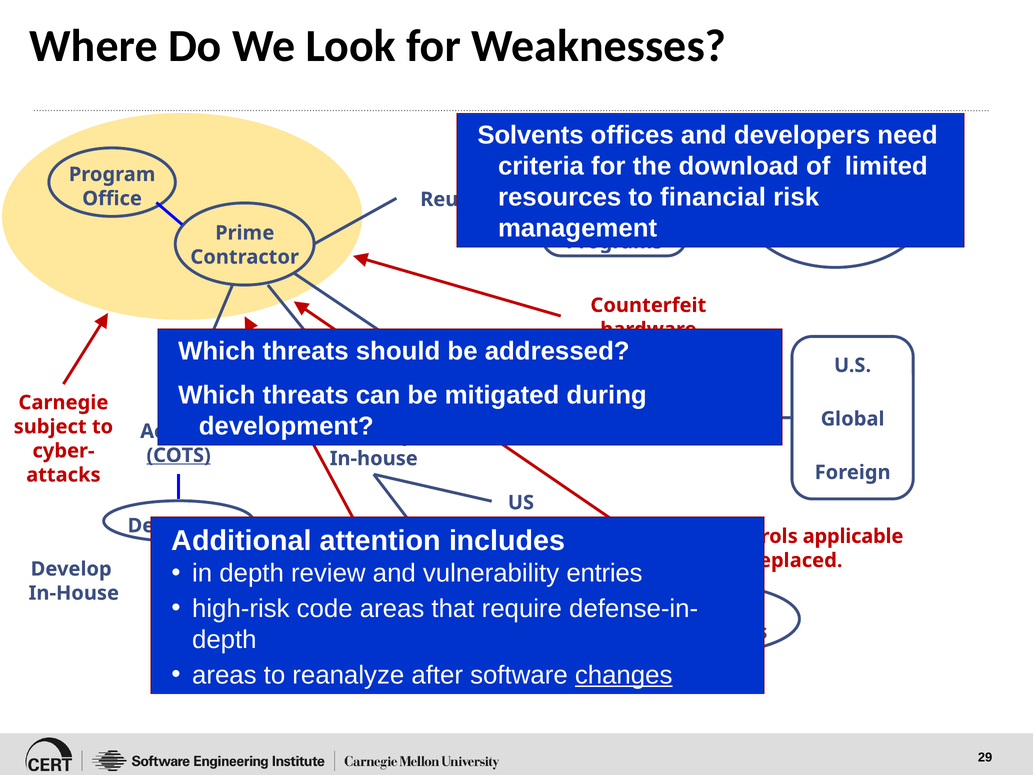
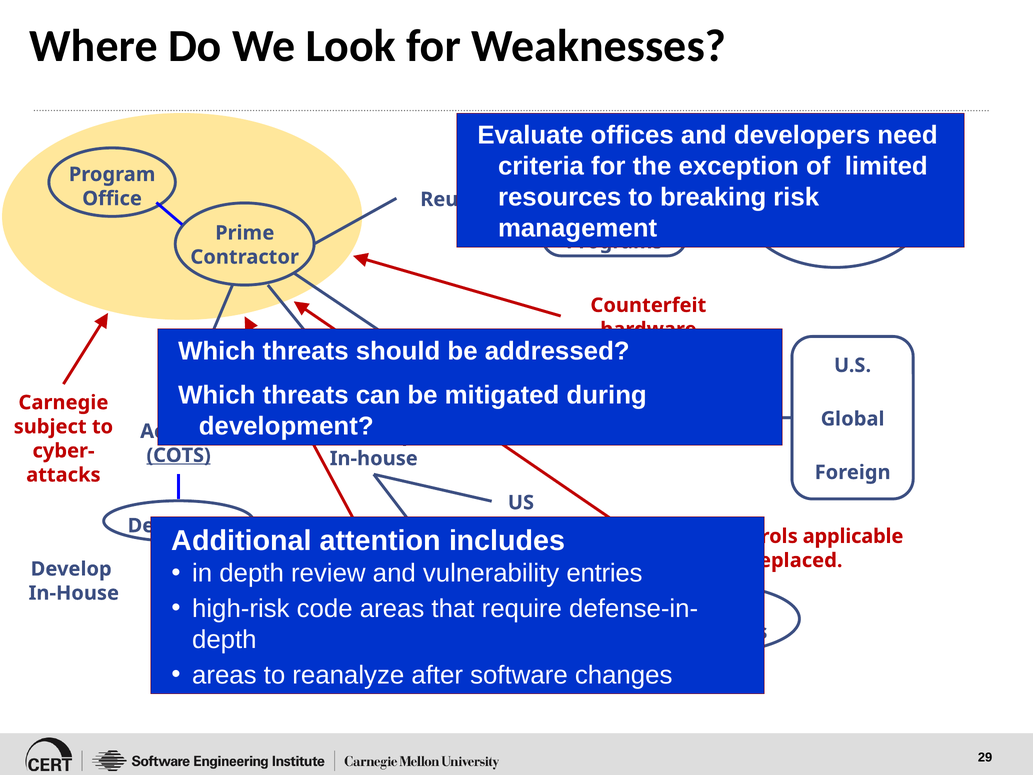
Solvents: Solvents -> Evaluate (530, 135)
download: download -> exception (739, 166)
financial: financial -> breaking (713, 197)
changes underline: present -> none (624, 675)
